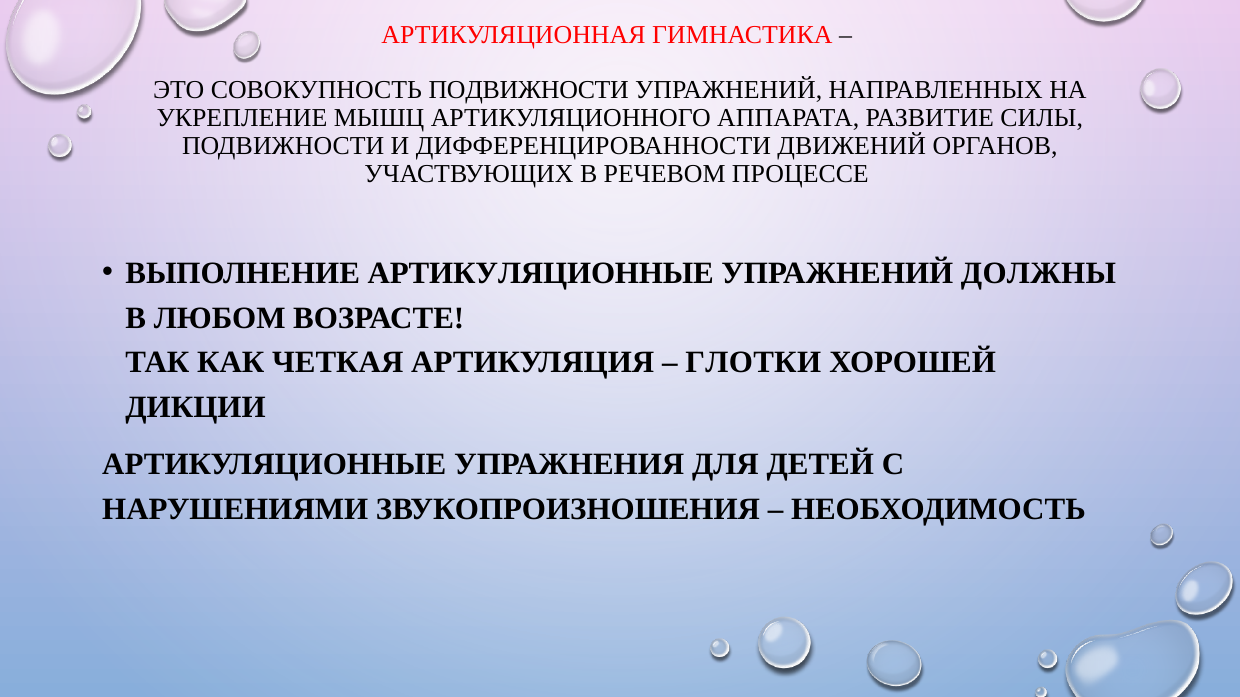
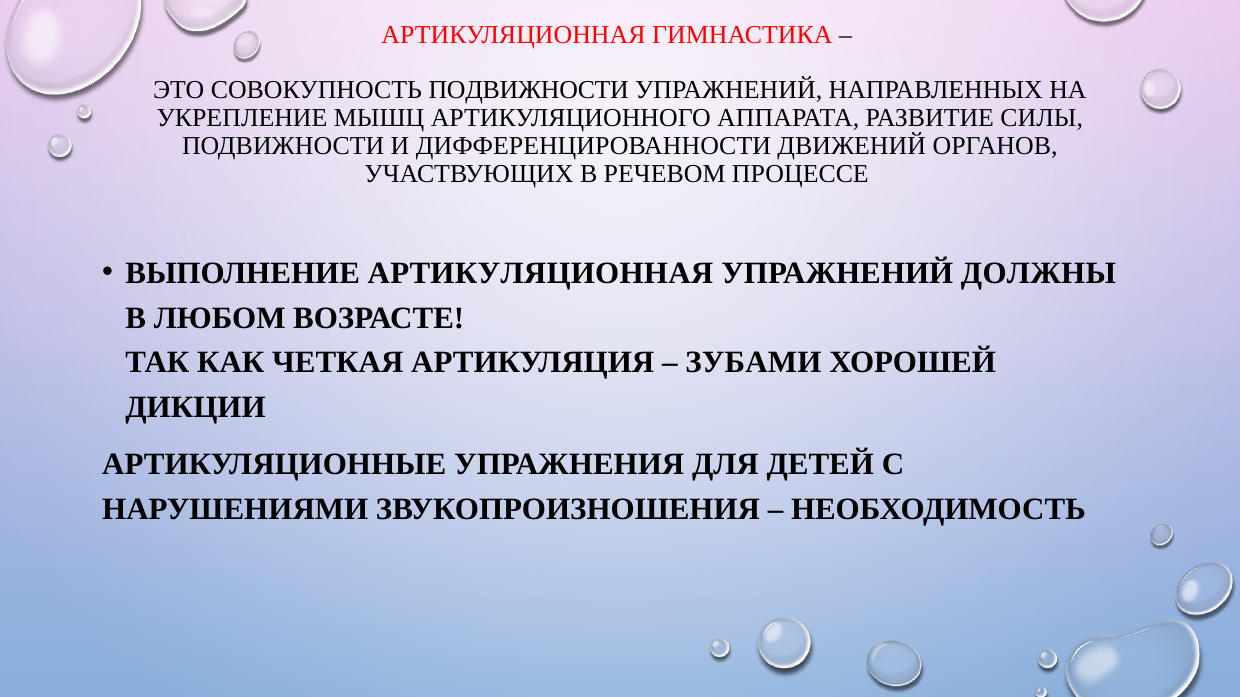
ВЫПОЛНЕНИЕ АРТИКУЛЯЦИОННЫЕ: АРТИКУЛЯЦИОННЫЕ -> АРТИКУЛЯЦИОННАЯ (541, 274)
ГЛОТКИ: ГЛОТКИ -> ЗУБАМИ (753, 363)
